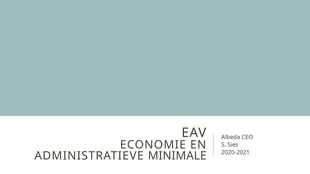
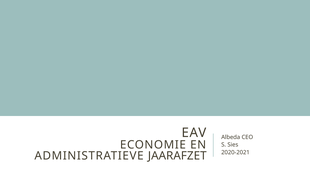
MINIMALE: MINIMALE -> JAARAFZET (177, 156)
